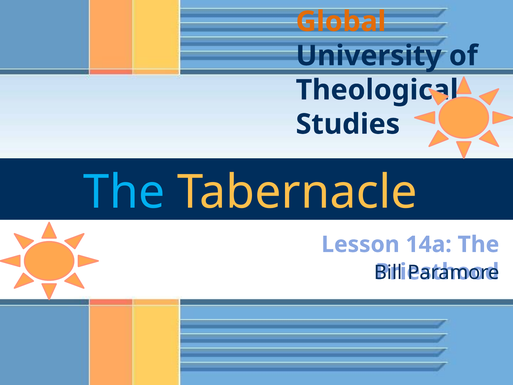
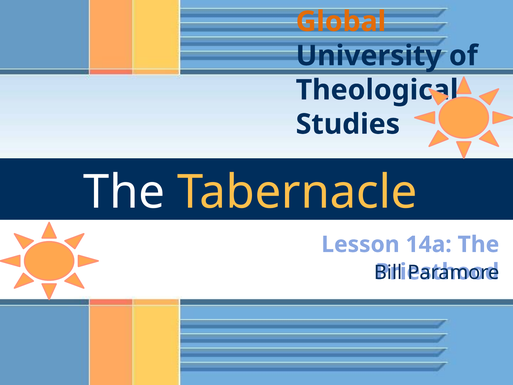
The colour: light blue -> white (124, 192)
